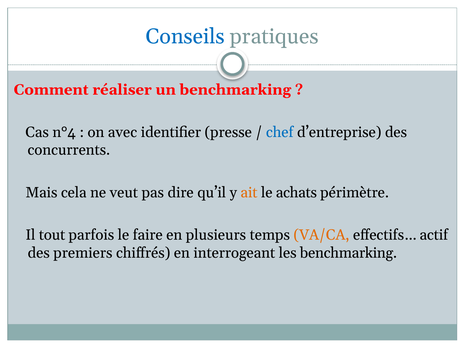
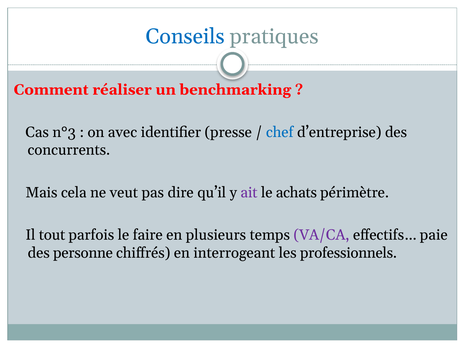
n°4: n°4 -> n°3 (64, 133)
ait colour: orange -> purple (249, 193)
VA/CA colour: orange -> purple (322, 236)
actif: actif -> paie (434, 236)
premiers: premiers -> personne (83, 253)
les benchmarking: benchmarking -> professionnels (348, 253)
